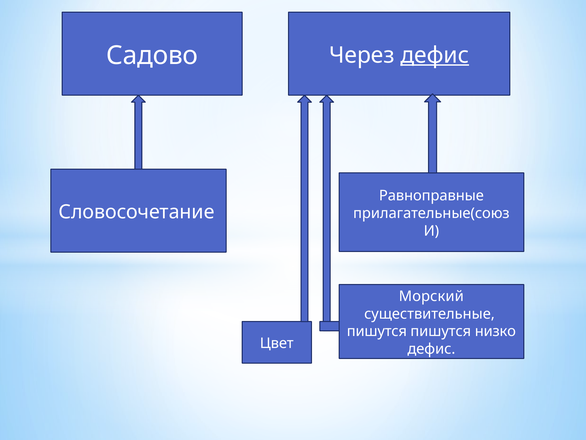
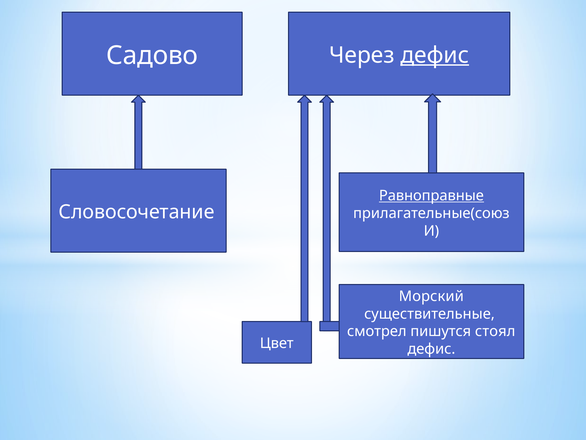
Равноправные underline: none -> present (431, 195)
пишутся: пишутся -> смотрел (377, 331)
низко: низко -> стоял (495, 331)
